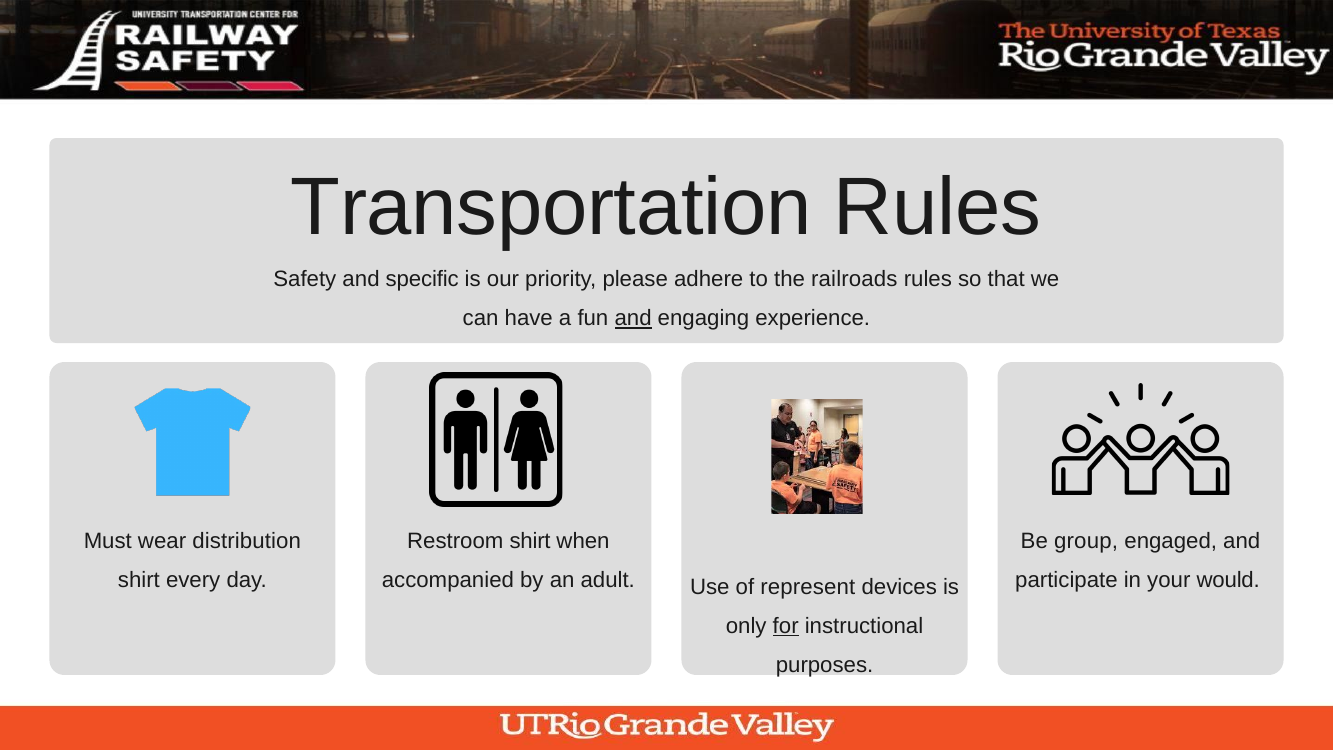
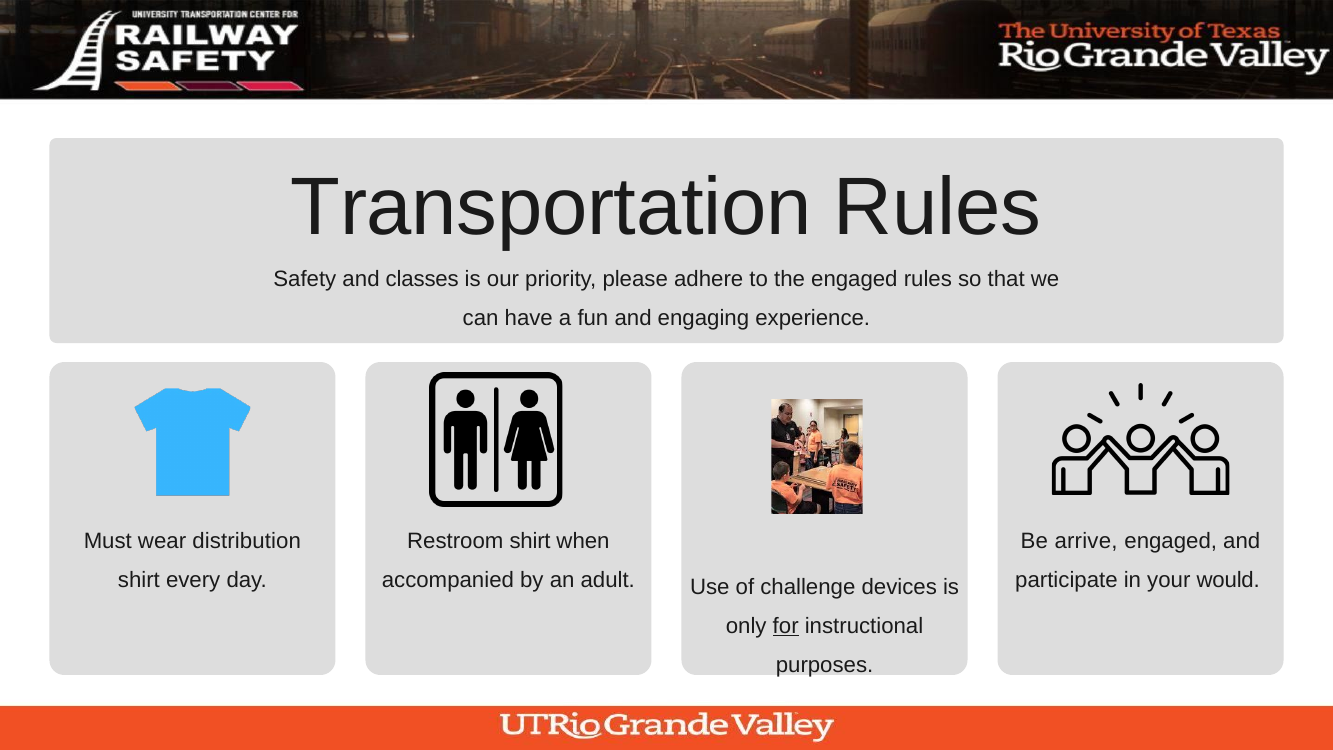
specific: specific -> classes (422, 280)
the railroads: railroads -> engaged (854, 280)
and underline: present -> none (633, 318)
group: group -> arrive (1086, 541)
represent: represent -> challenge (808, 587)
